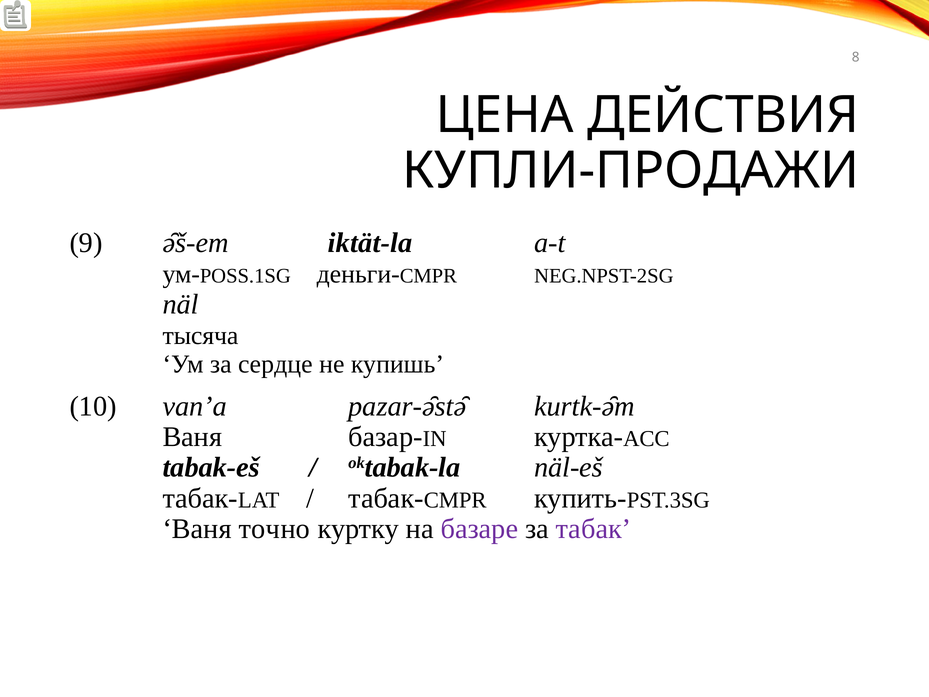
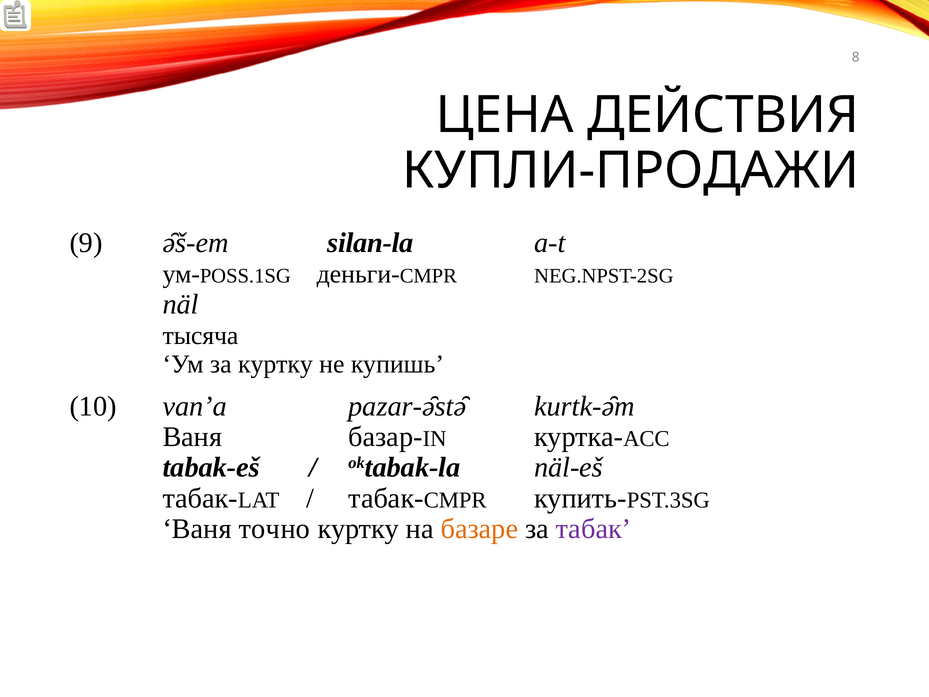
iktät-la: iktät-la -> silan-la (370, 243)
за сердце: сердце -> куртку (275, 364)
базаре colour: purple -> orange (479, 529)
